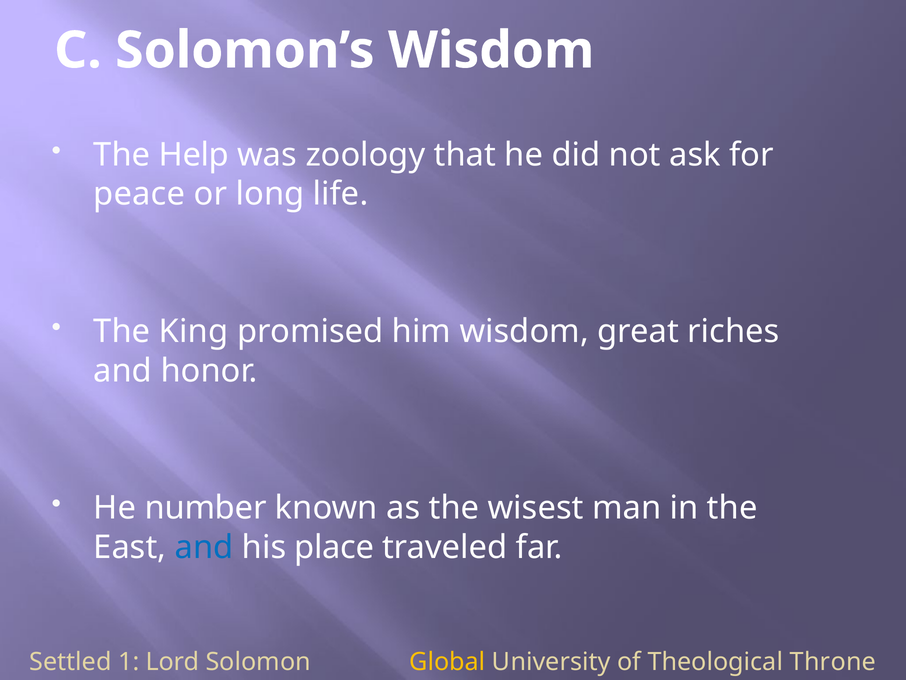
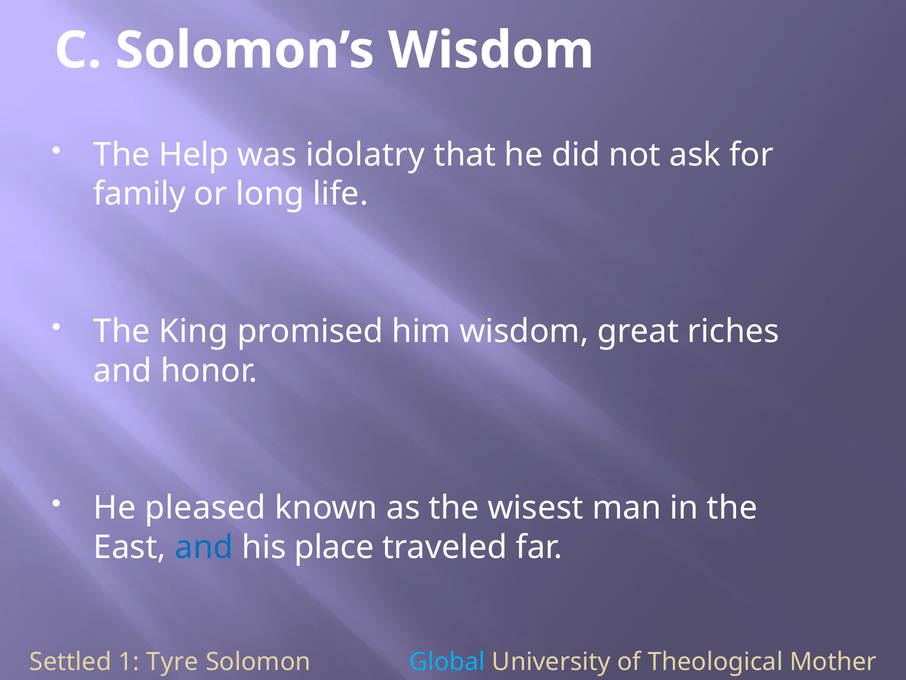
zoology: zoology -> idolatry (365, 155)
peace: peace -> family (140, 194)
number: number -> pleased (205, 508)
Lord: Lord -> Tyre (172, 661)
Global colour: yellow -> light blue (447, 661)
Throne: Throne -> Mother (833, 661)
